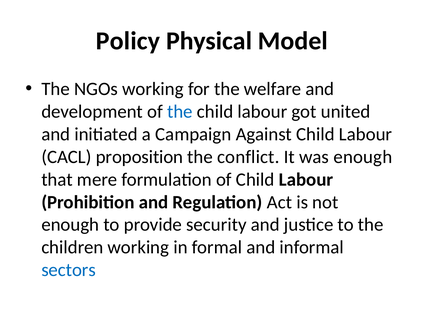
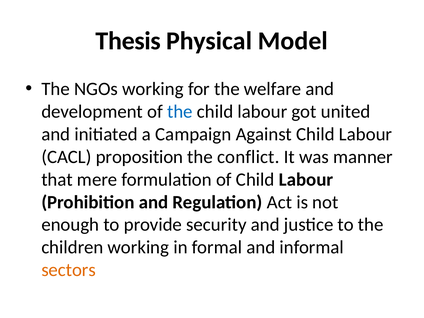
Policy: Policy -> Thesis (128, 41)
was enough: enough -> manner (363, 157)
sectors colour: blue -> orange (69, 270)
